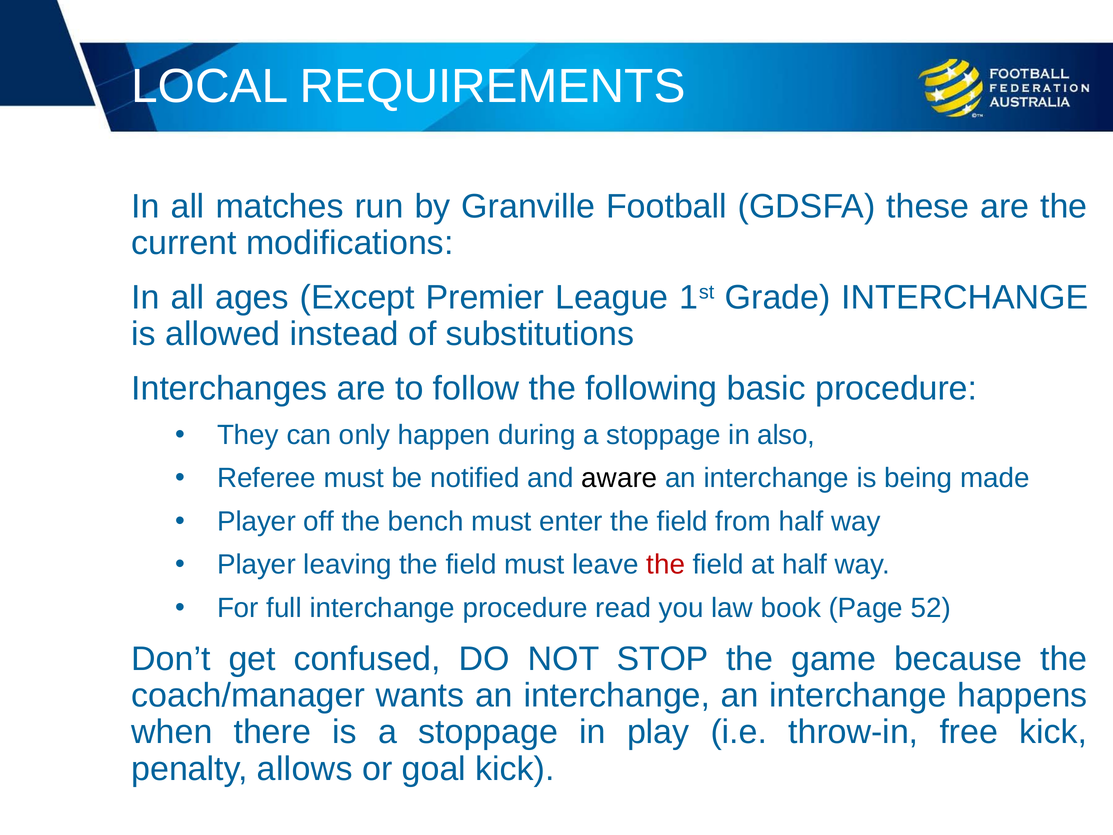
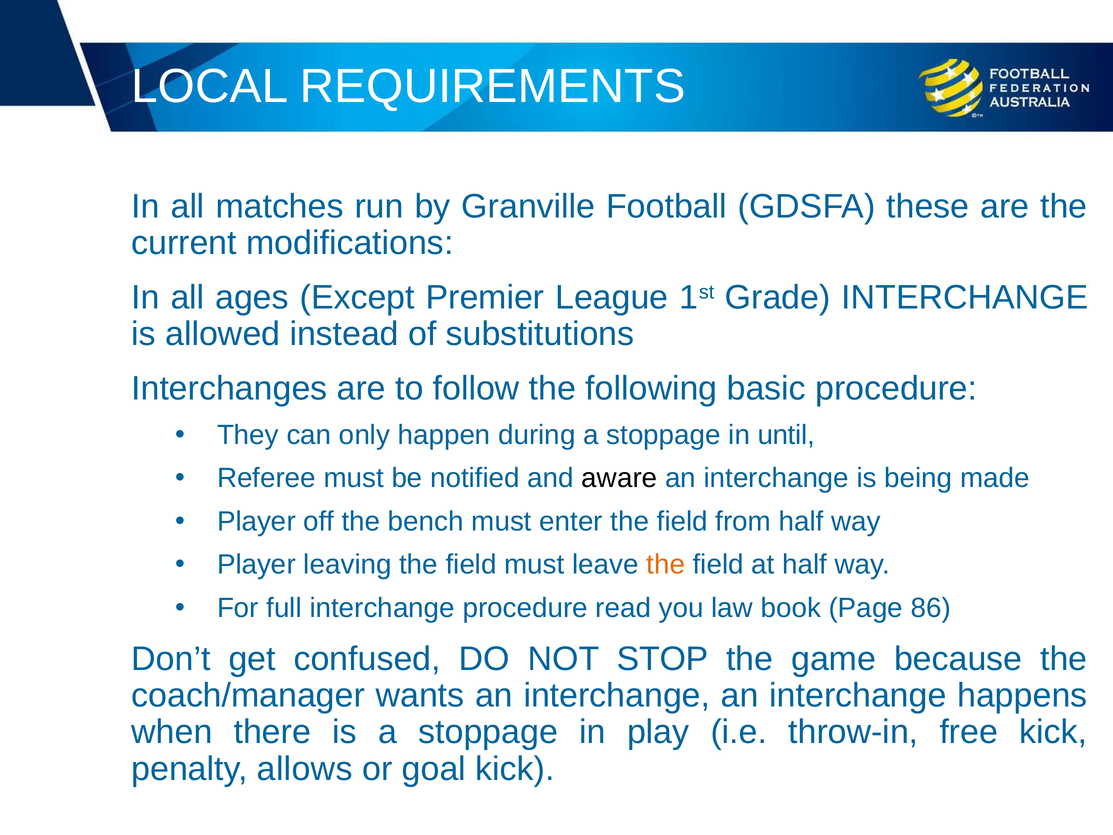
also: also -> until (786, 435)
the colour: red -> orange (666, 565)
52: 52 -> 86 (931, 608)
